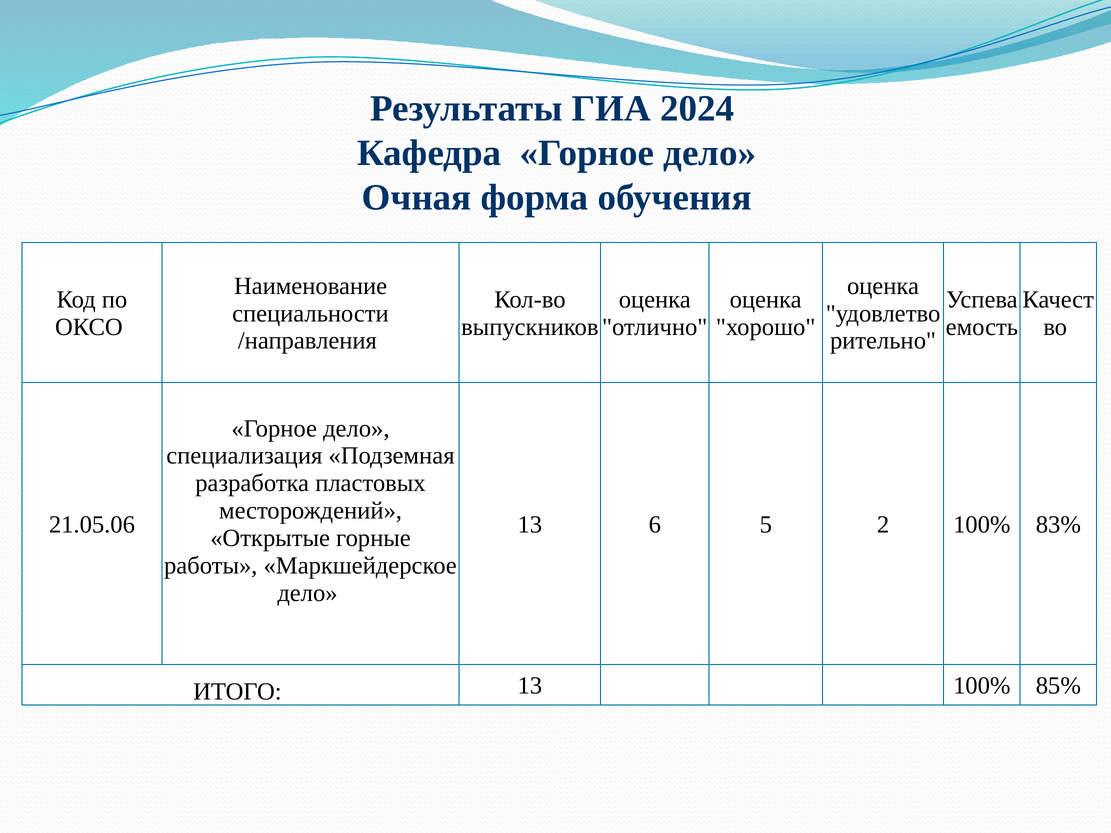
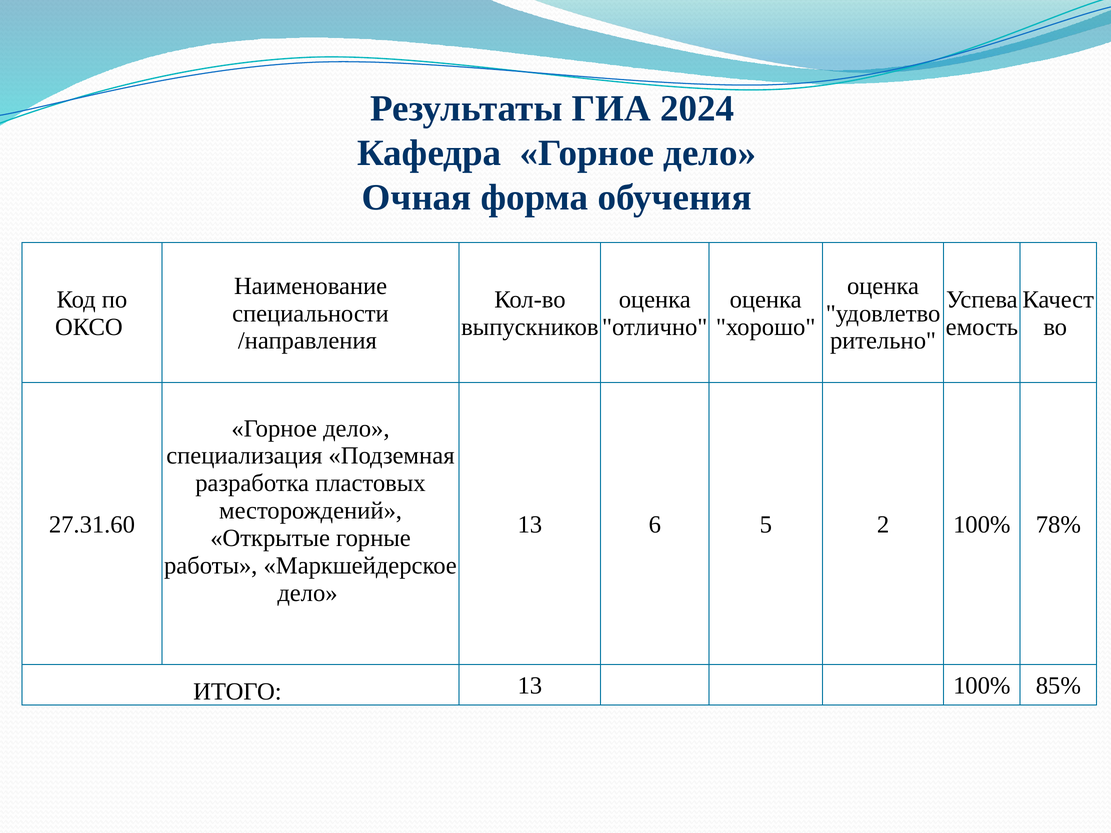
21.05.06: 21.05.06 -> 27.31.60 (92, 525)
83%: 83% -> 78% (1058, 525)
